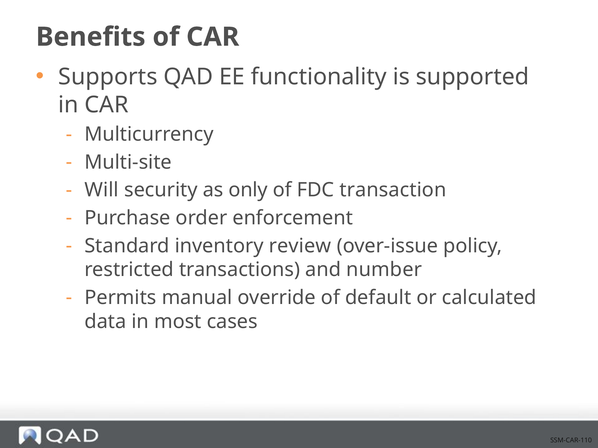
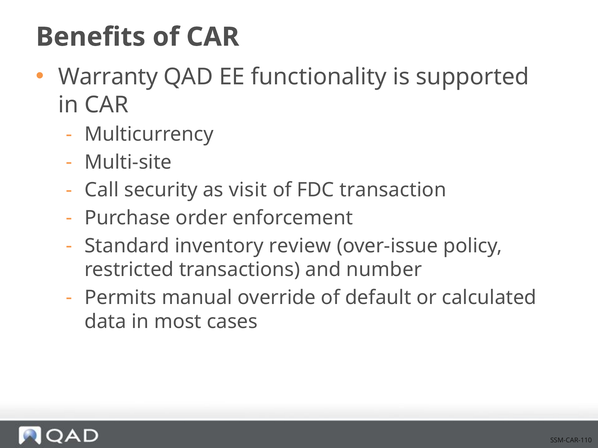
Supports: Supports -> Warranty (108, 77)
Will: Will -> Call (102, 190)
only: only -> visit (248, 190)
